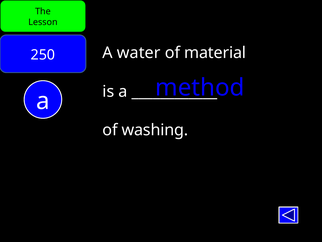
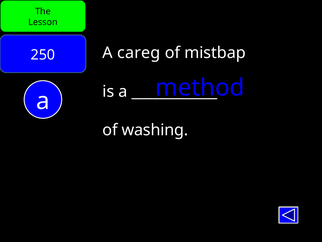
water: water -> careg (139, 53)
material: material -> mistbap (215, 53)
